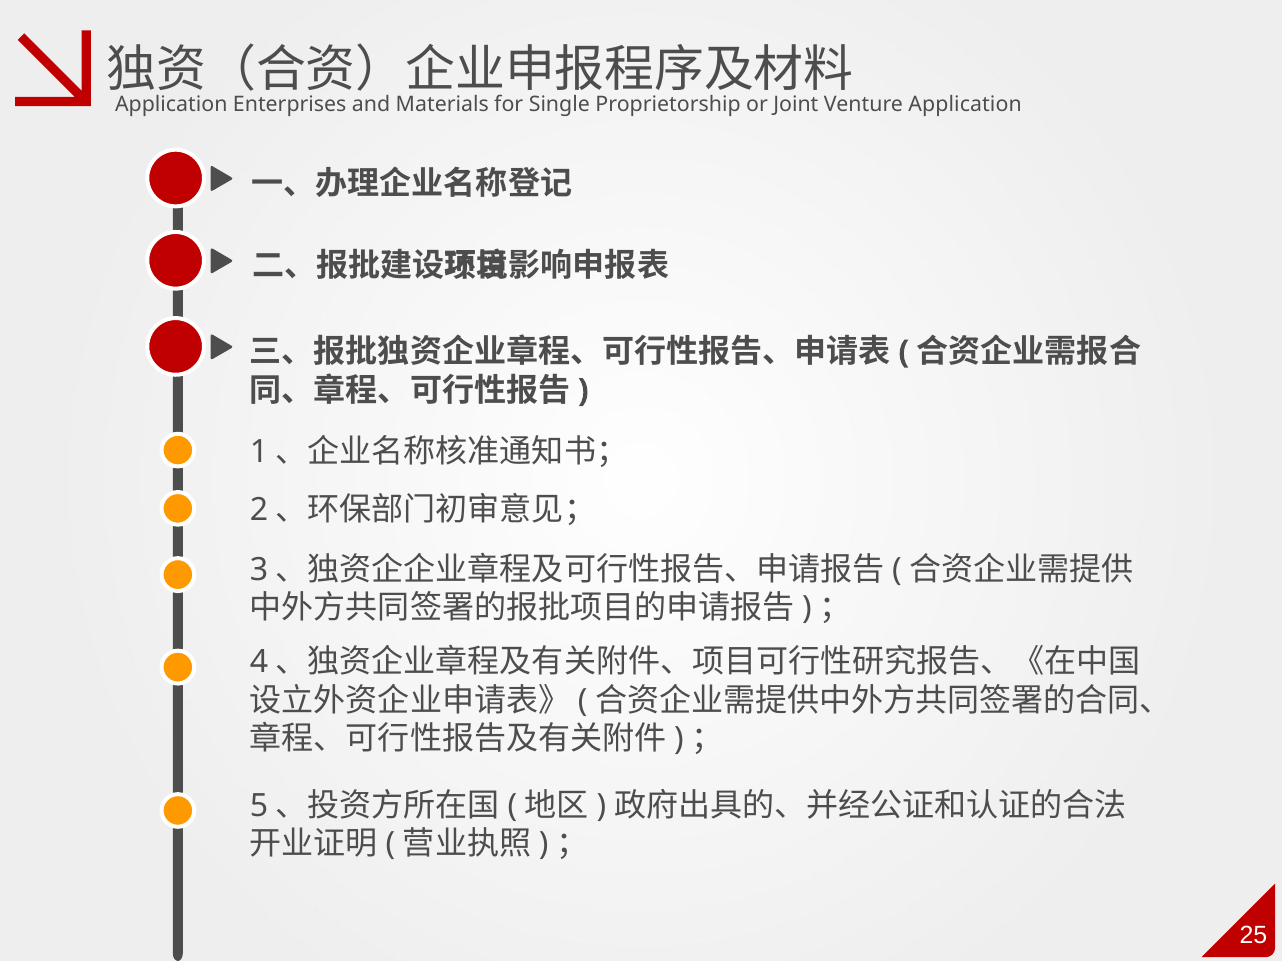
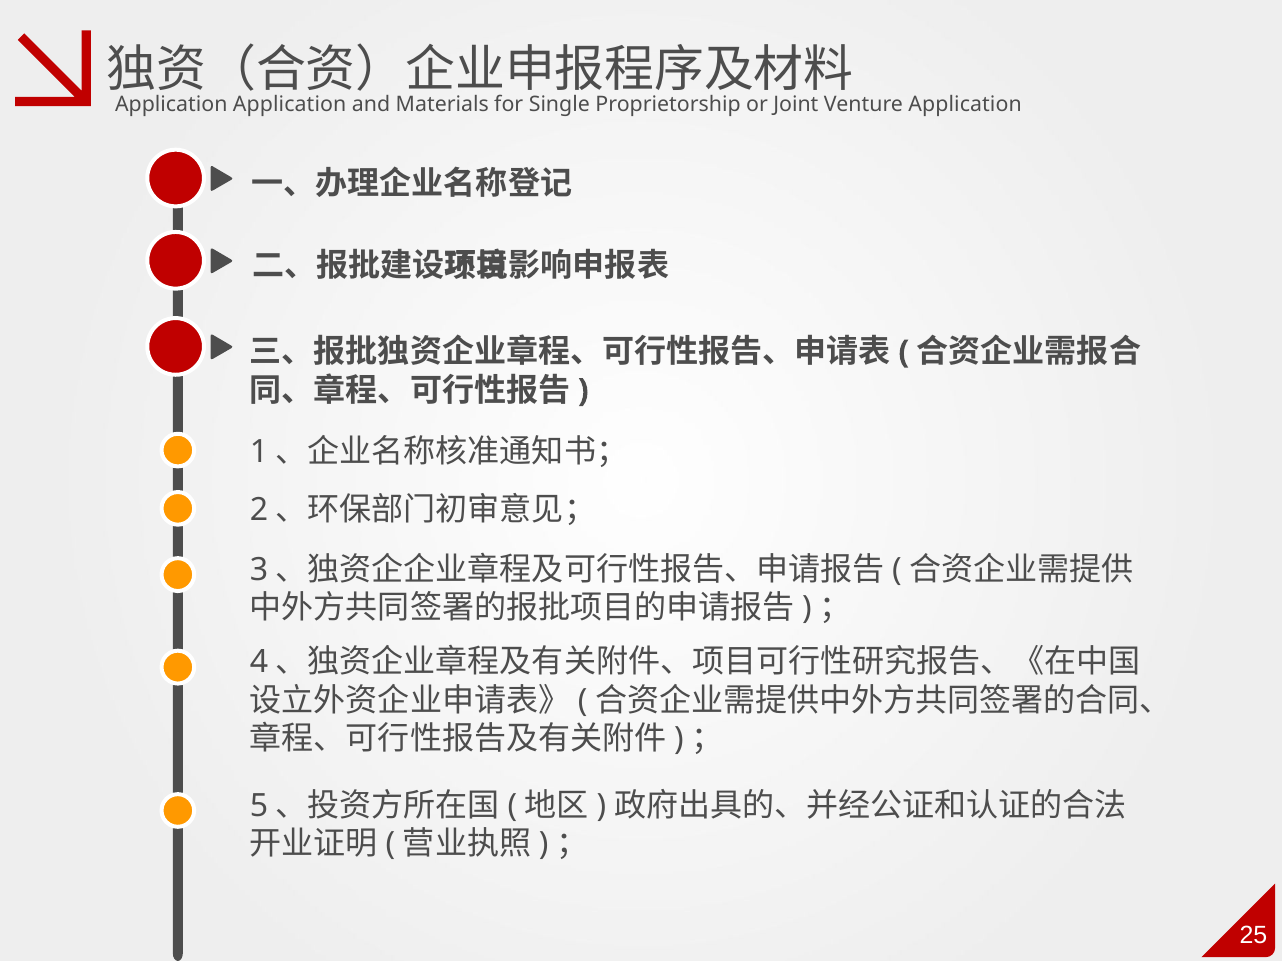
Application Enterprises: Enterprises -> Application (290, 104)
